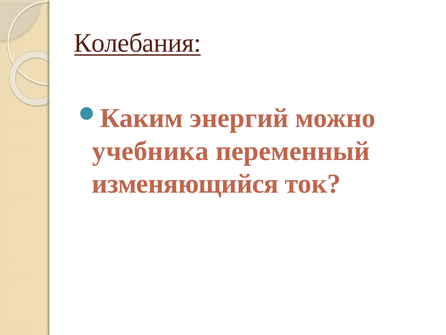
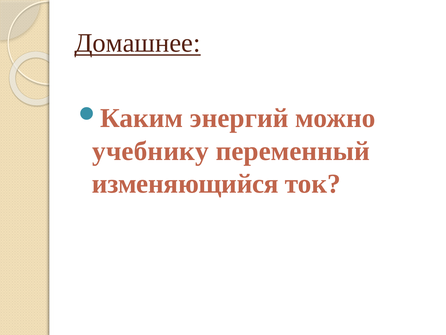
Колебания: Колебания -> Домашнее (137, 43)
учебника: учебника -> учебнику (151, 151)
